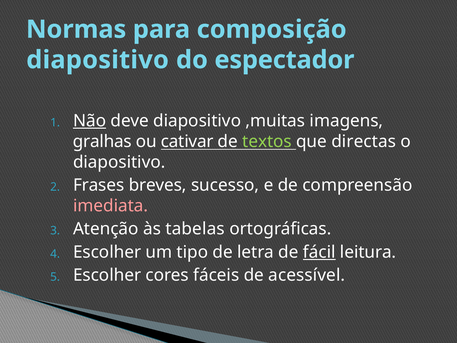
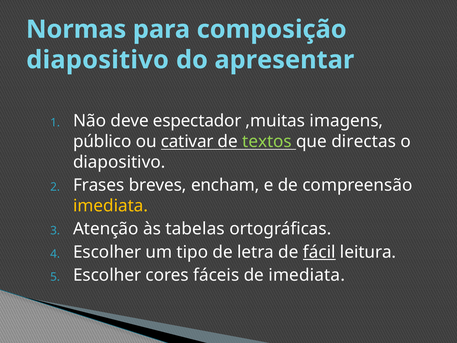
espectador: espectador -> apresentar (284, 60)
Não underline: present -> none (90, 121)
deve diapositivo: diapositivo -> espectador (197, 121)
gralhas: gralhas -> público (102, 141)
sucesso: sucesso -> encham (225, 185)
imediata colour: pink -> yellow (111, 206)
de acessível: acessível -> imediata (307, 275)
